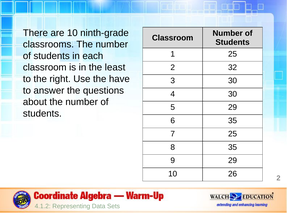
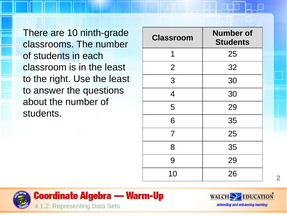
Use the have: have -> least (119, 79)
